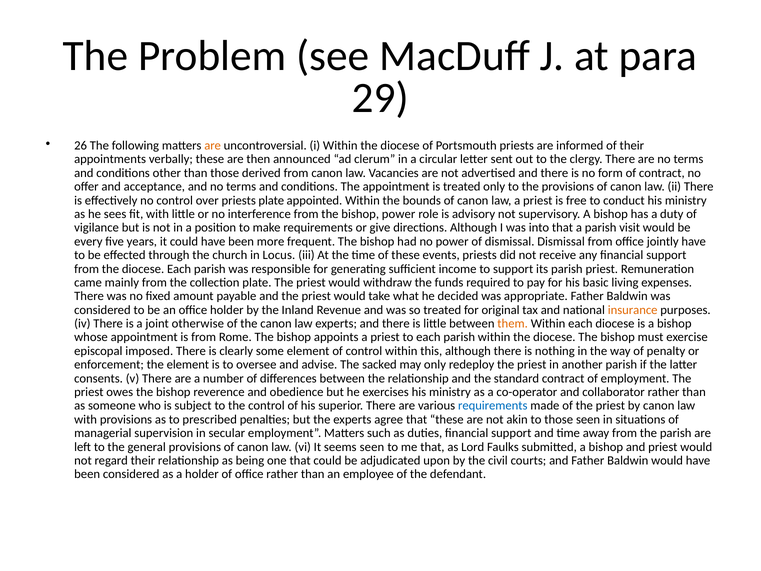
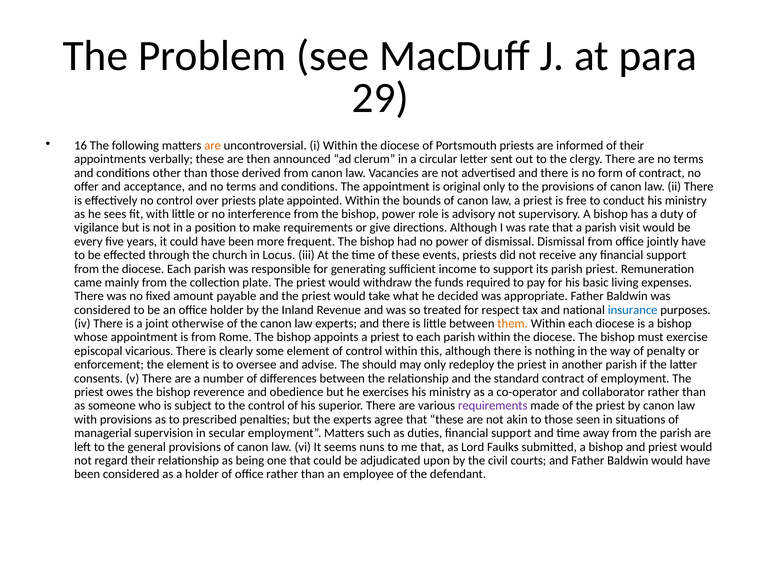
26: 26 -> 16 (81, 145)
is treated: treated -> original (462, 187)
into: into -> rate (539, 228)
original: original -> respect (501, 310)
insurance colour: orange -> blue (633, 310)
imposed: imposed -> vicarious (149, 351)
sacked: sacked -> should (379, 365)
requirements colour: blue -> purple (493, 406)
seems seen: seen -> nuns (372, 447)
